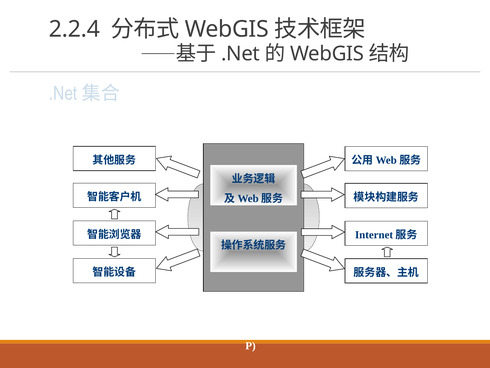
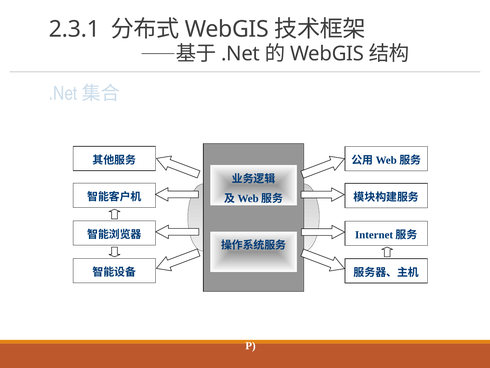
2.2.4: 2.2.4 -> 2.3.1 (74, 29)
